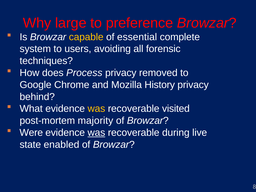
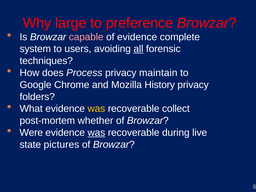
capable colour: yellow -> pink (86, 37)
of essential: essential -> evidence (137, 37)
all underline: none -> present (138, 49)
removed: removed -> maintain (158, 73)
behind: behind -> folders (37, 97)
visited: visited -> collect (176, 109)
majority: majority -> whether (95, 121)
enabled: enabled -> pictures (61, 145)
